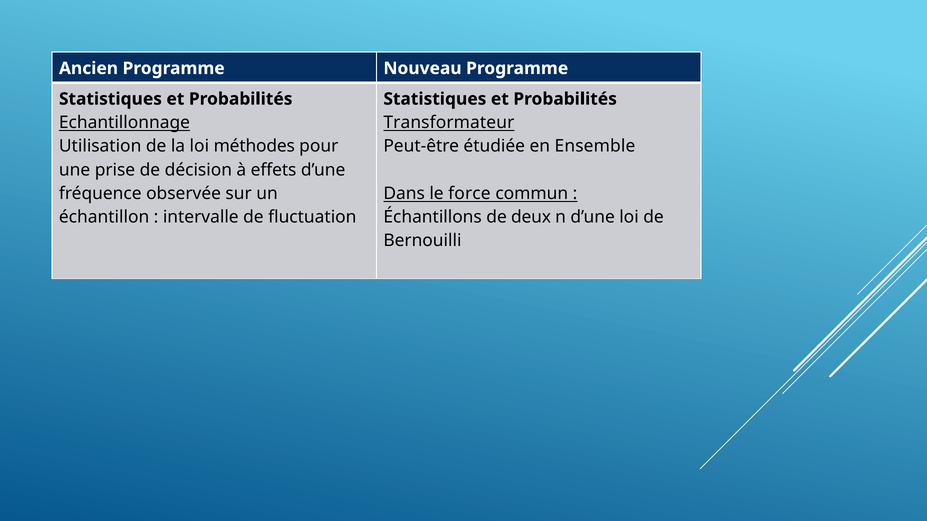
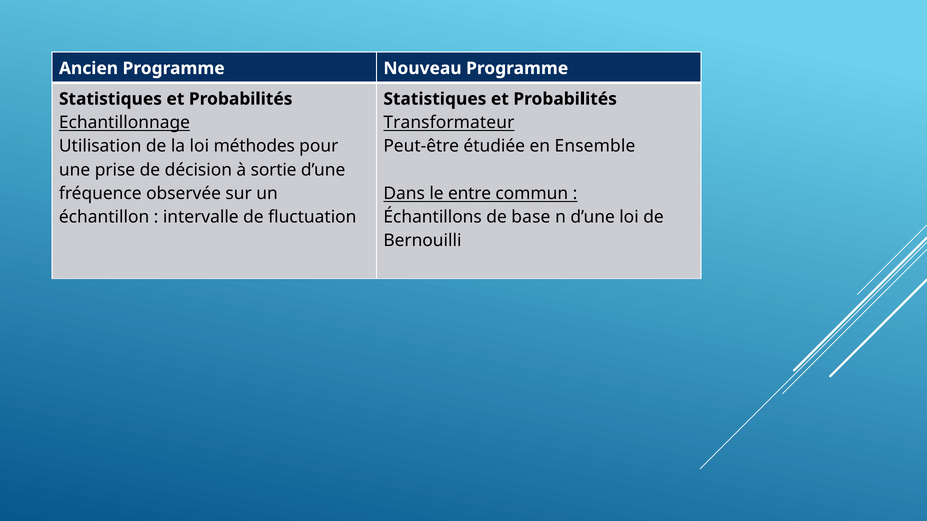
effets: effets -> sortie (274, 170)
force: force -> entre (470, 194)
deux: deux -> base (531, 217)
